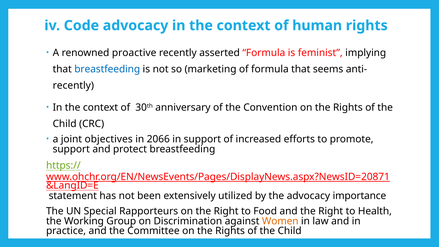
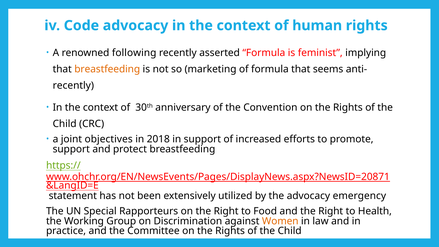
proactive: proactive -> following (134, 53)
breastfeeding colour: blue -> orange (107, 69)
2066: 2066 -> 2018 (158, 139)
importance: importance -> emergency (359, 196)
